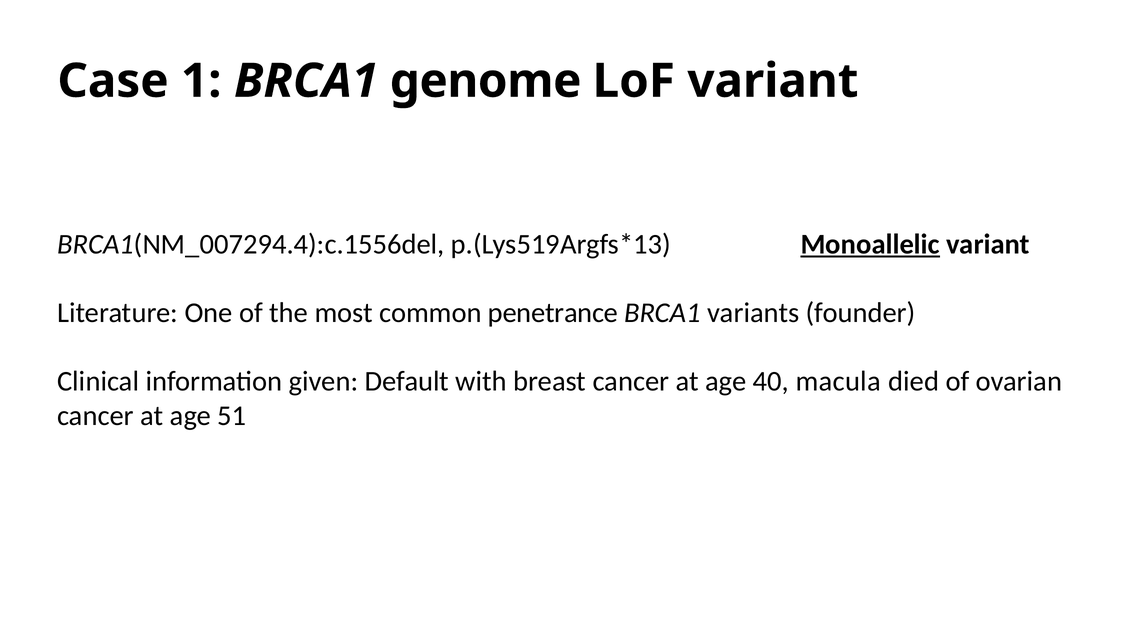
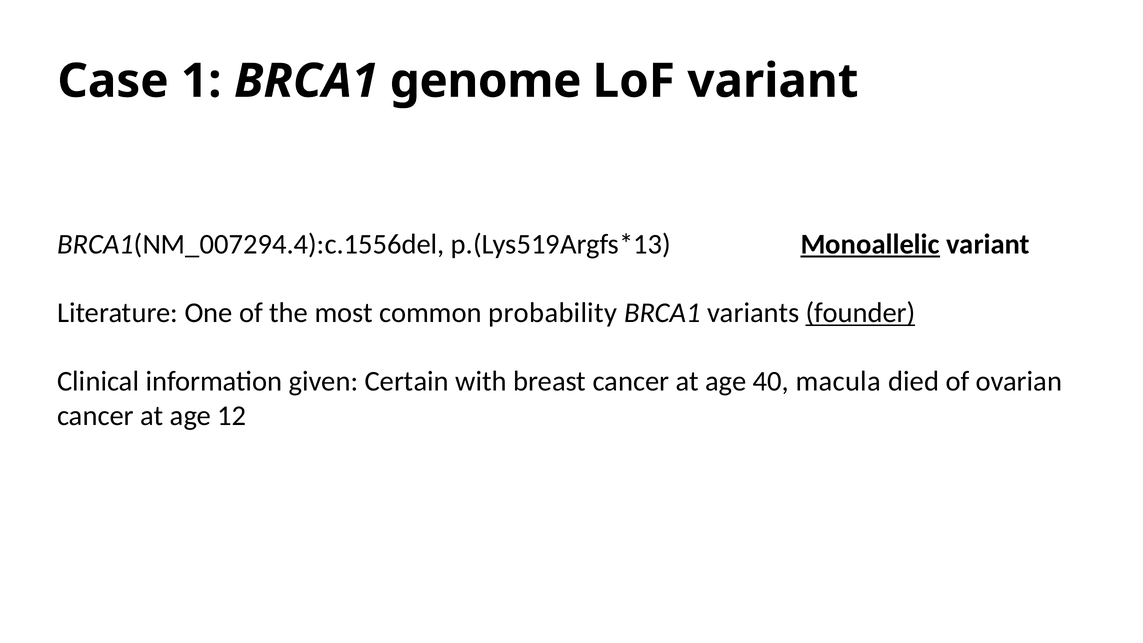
penetrance: penetrance -> probability (553, 313)
founder underline: none -> present (860, 313)
Default: Default -> Certain (407, 381)
51: 51 -> 12 (232, 416)
